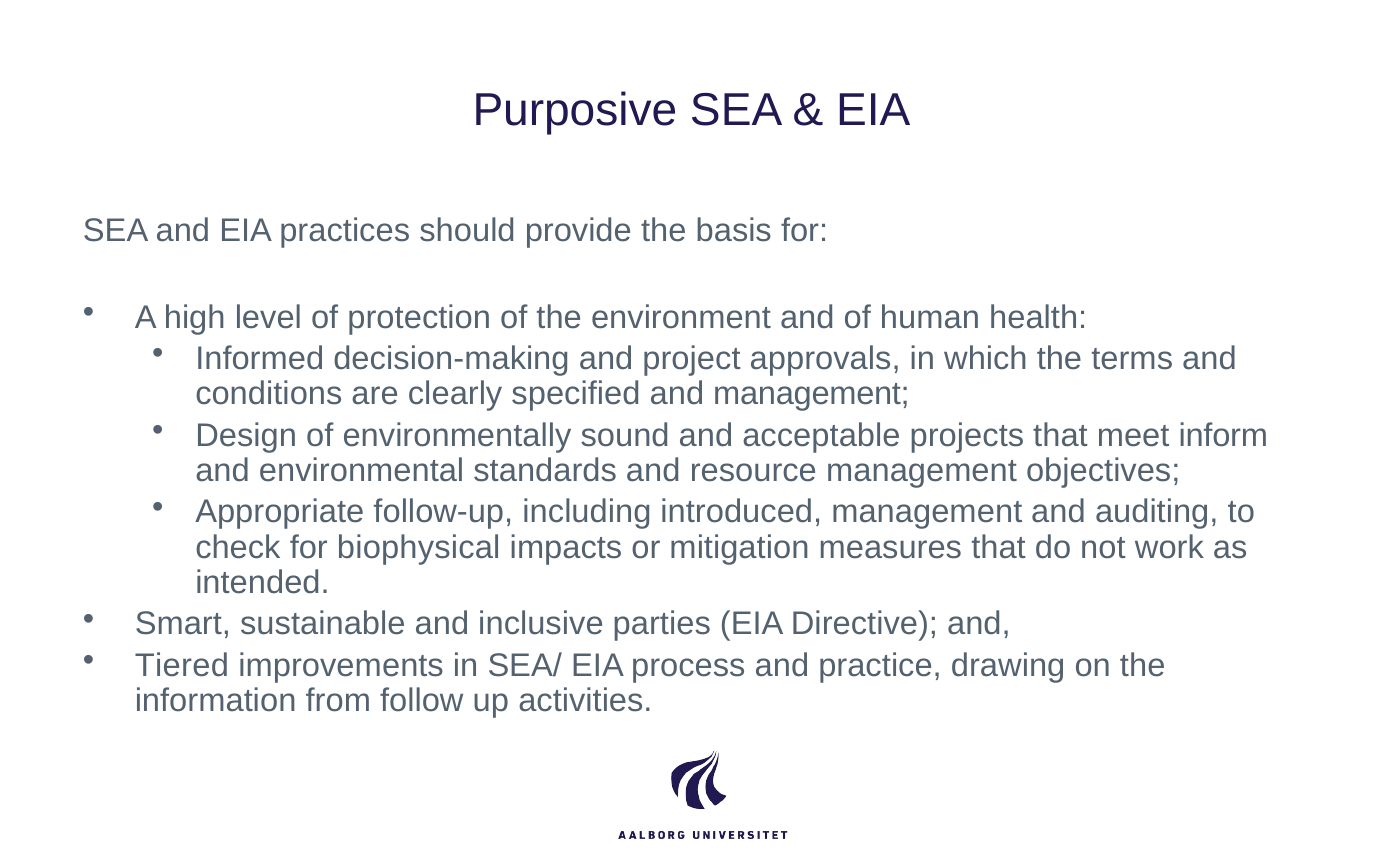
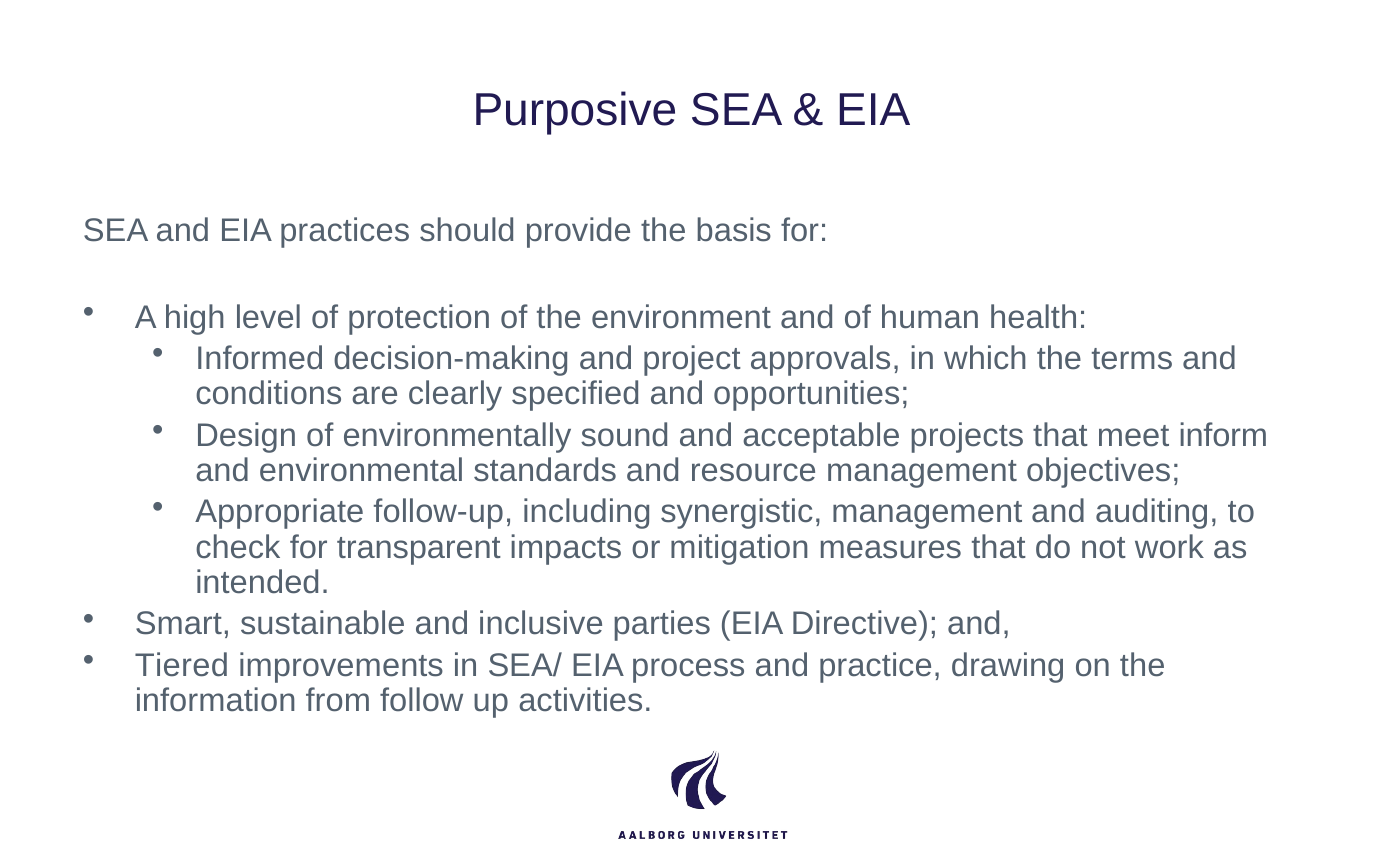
and management: management -> opportunities (811, 394)
introduced: introduced -> synergistic (741, 512)
biophysical: biophysical -> transparent (419, 548)
